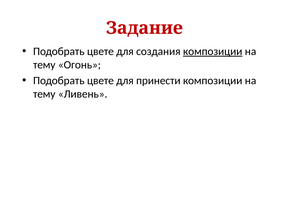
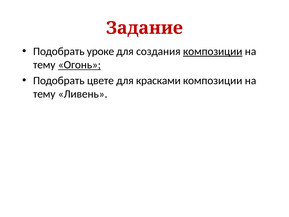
цвете: цвете -> уроке (100, 51)
Огонь underline: none -> present (79, 65)
принести: принести -> красками (158, 80)
